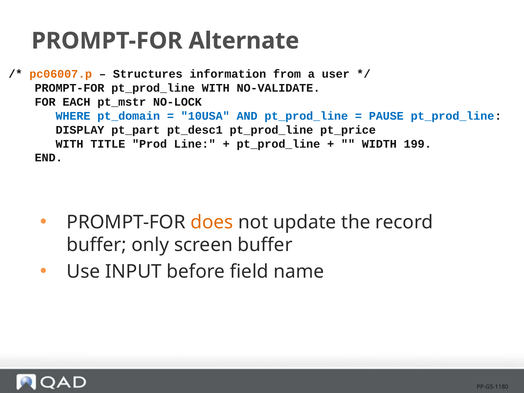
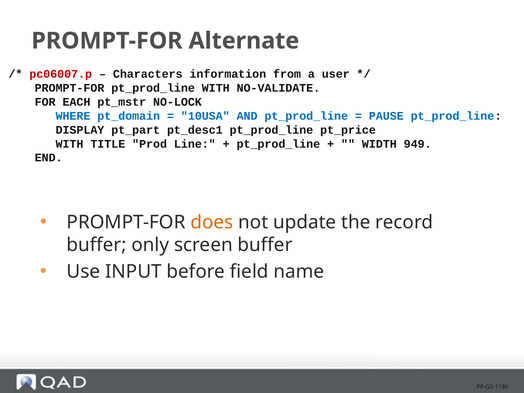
pc06007.p colour: orange -> red (61, 74)
Structures: Structures -> Characters (148, 74)
199: 199 -> 949 (418, 144)
